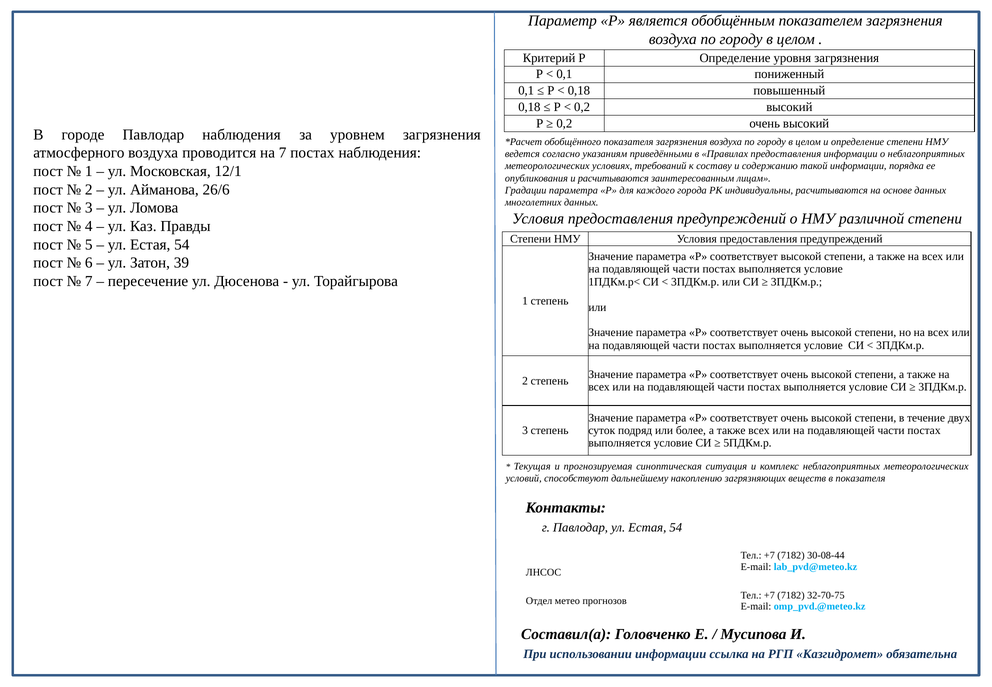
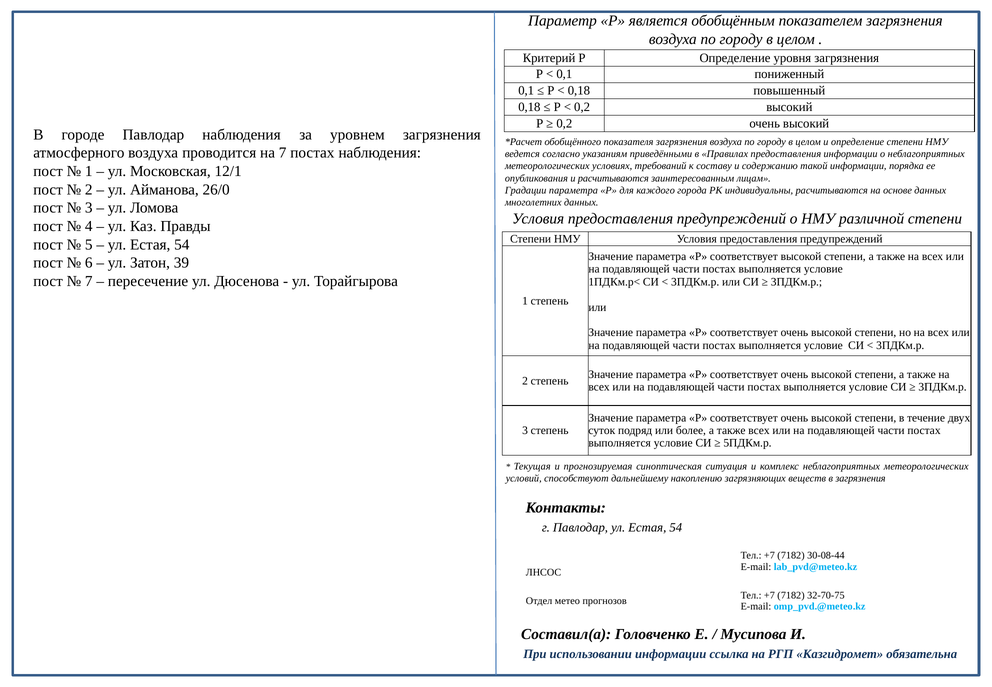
26/6: 26/6 -> 26/0 (216, 189)
в показателя: показателя -> загрязнения (861, 478)
